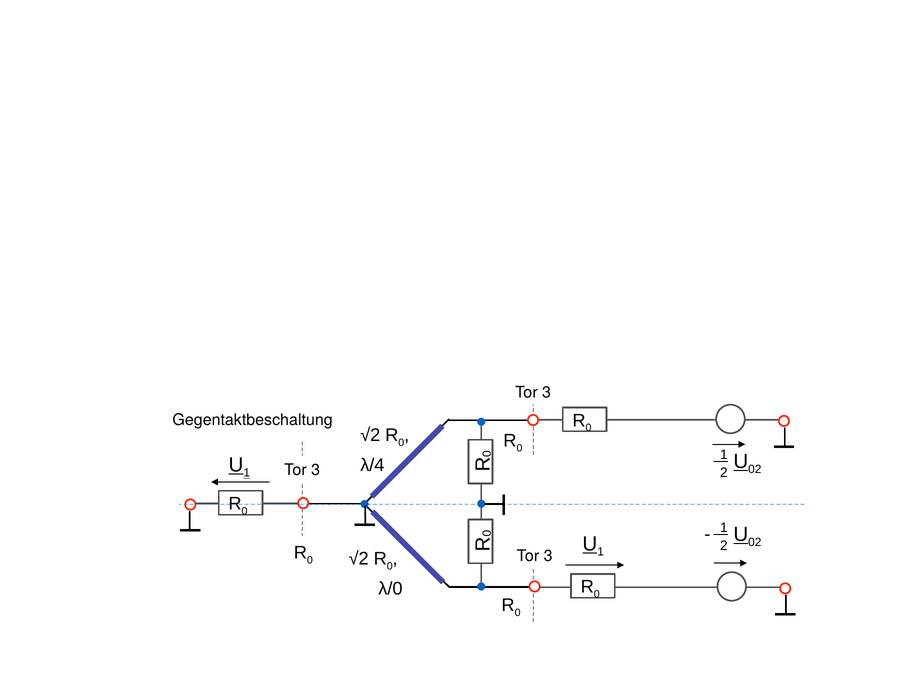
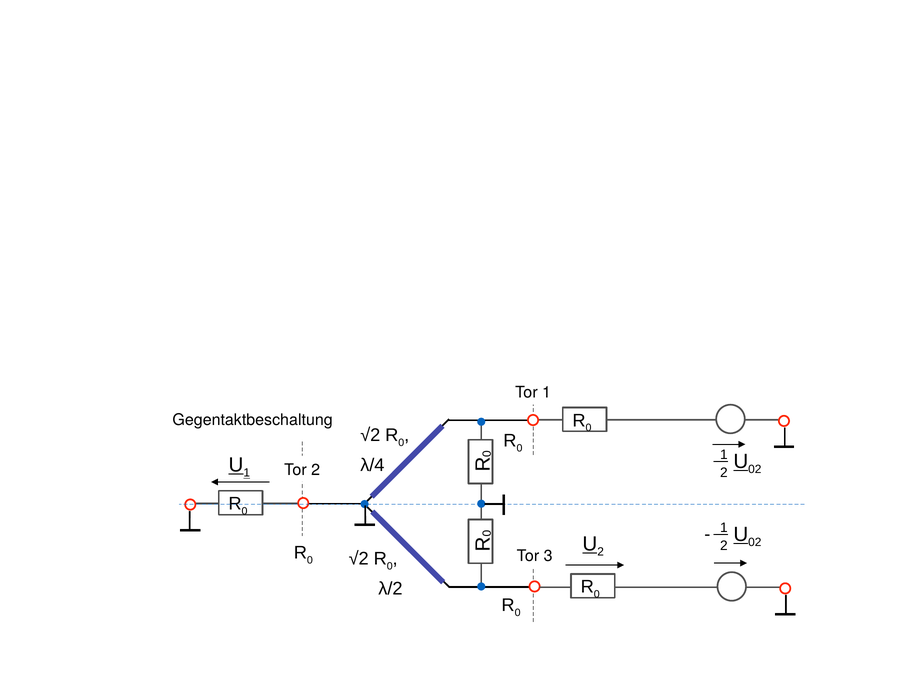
3: 3 -> 1 (547, 392)
3: 3 -> 2 (316, 470)
1: 1 -> 2 (601, 551)
λ/0: λ/0 -> λ/2 (390, 588)
